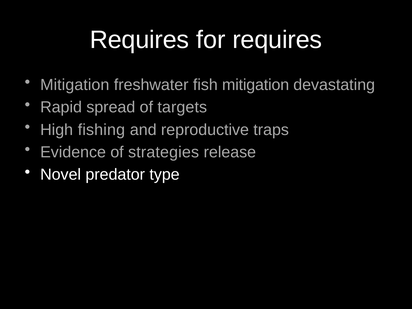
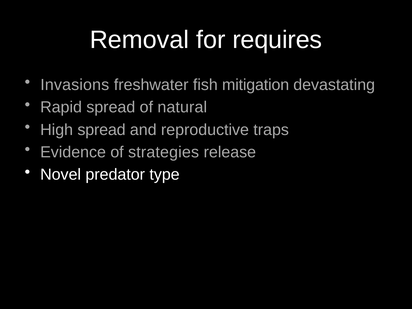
Requires: Requires -> Removal (139, 40)
Mitigation: Mitigation -> Invasions (75, 85)
of targets: targets -> natural (182, 107)
High fishing: fishing -> spread (102, 130)
